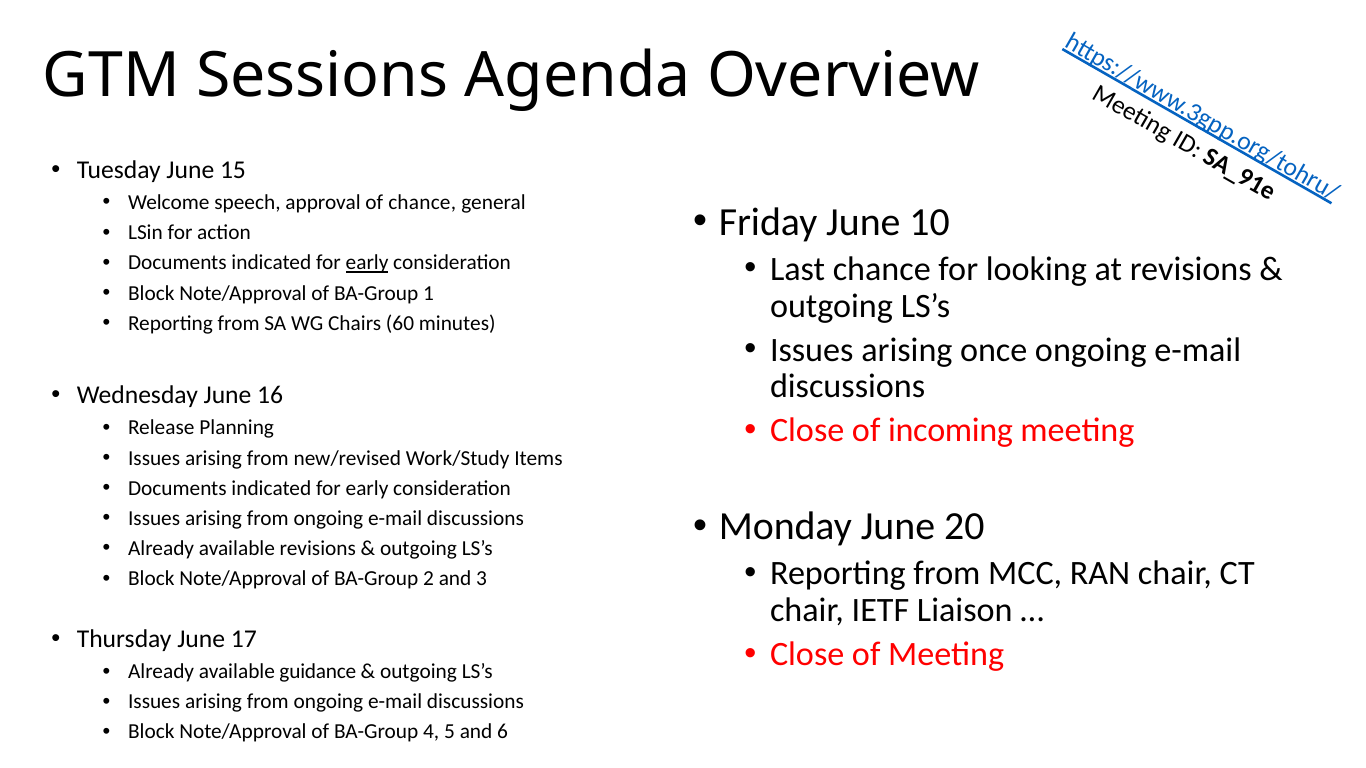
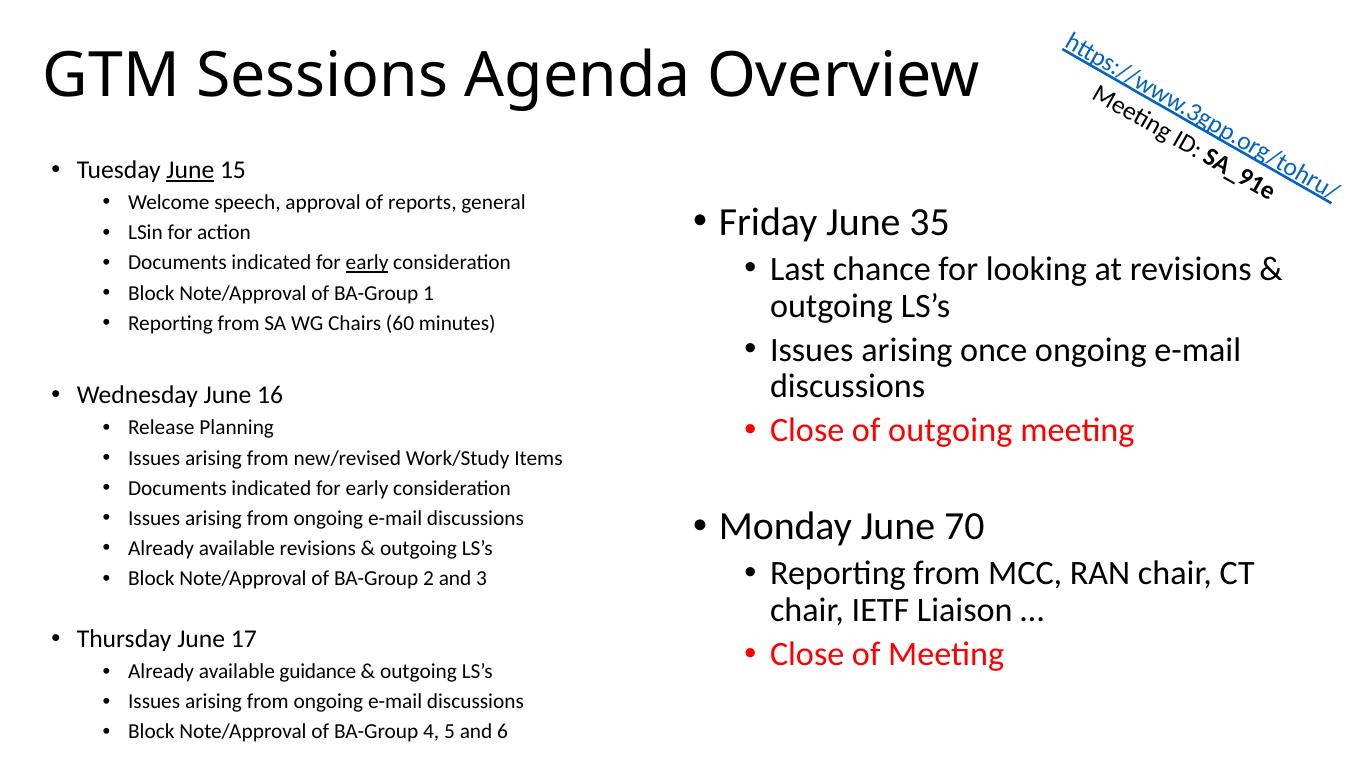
June underline: none -> present (190, 170)
of chance: chance -> reports (422, 203)
10: 10 -> 35 (930, 222)
of incoming: incoming -> outgoing (950, 431)
20: 20 -> 70 (964, 527)
